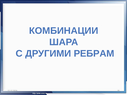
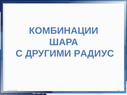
РЕБРАМ: РЕБРАМ -> РАДИУС (94, 54)
